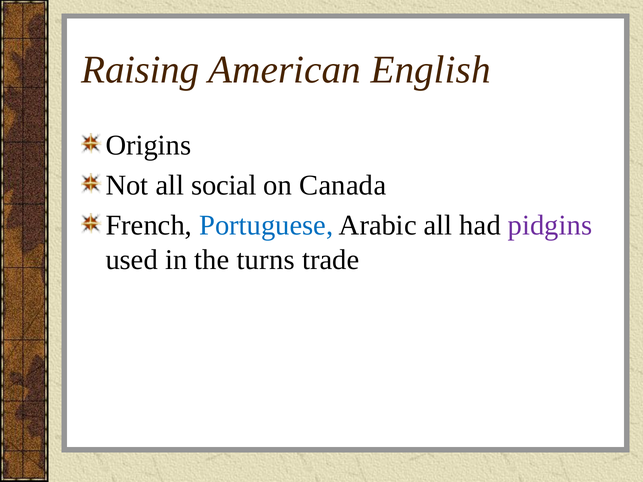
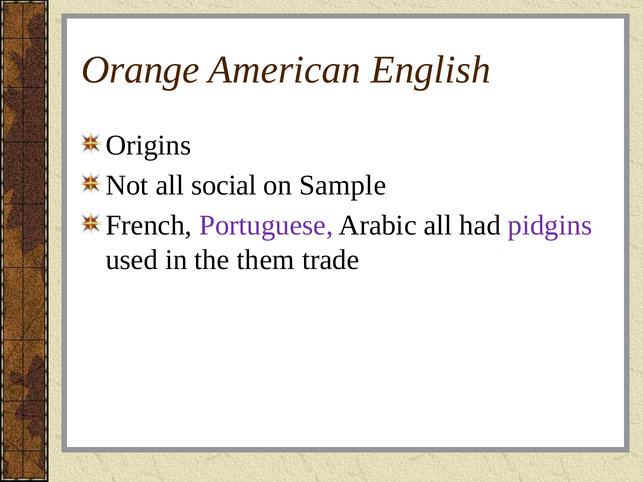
Raising: Raising -> Orange (140, 70)
Canada: Canada -> Sample (343, 186)
Portuguese colour: blue -> purple (266, 226)
turns: turns -> them (266, 260)
